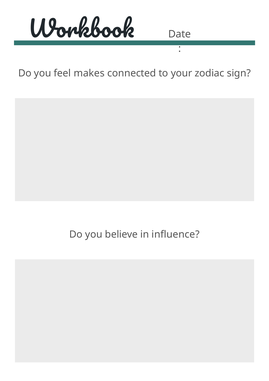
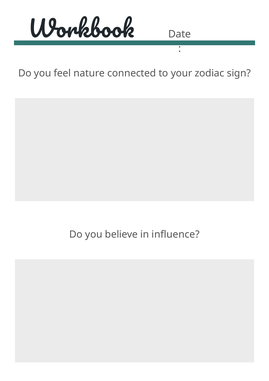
makes: makes -> nature (89, 73)
